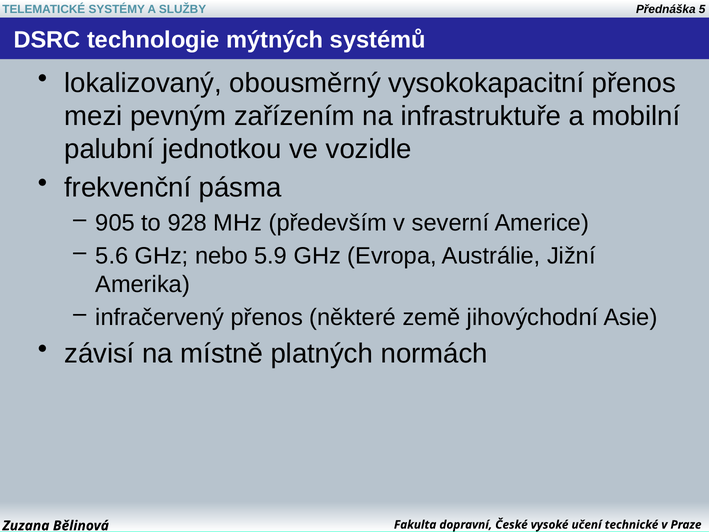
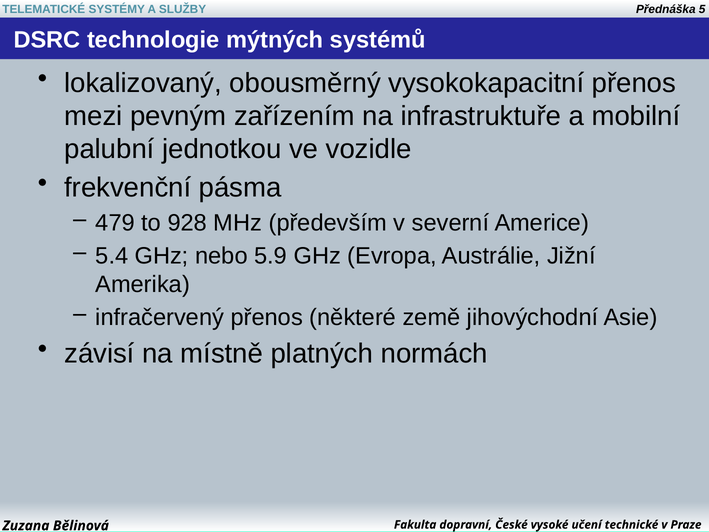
905: 905 -> 479 (115, 223)
5.6: 5.6 -> 5.4 (112, 256)
